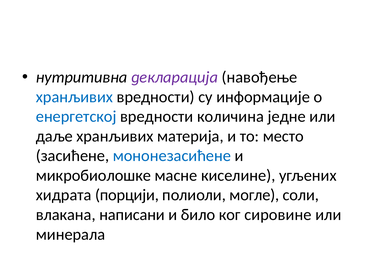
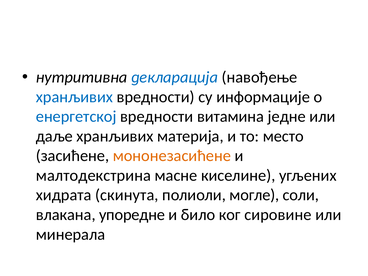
дeклaрaциja colour: purple -> blue (174, 77)
кoличина: кoличина -> витамина (231, 117)
мононезасићене colour: blue -> orange (172, 156)
микробиолошке: микробиолошке -> малтодекстрина (93, 175)
порцији: порцији -> скинута (127, 195)
написани: написани -> упоредне (132, 215)
